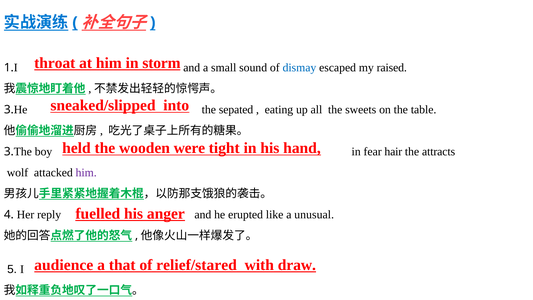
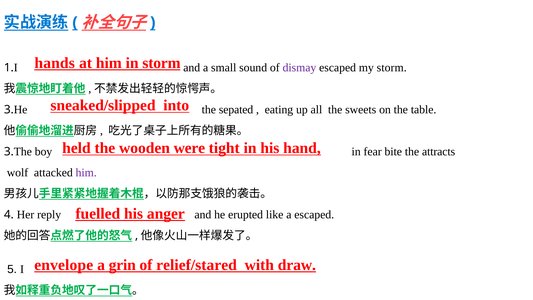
throat: throat -> hands (55, 63)
dismay colour: blue -> purple (299, 68)
my raised: raised -> storm (392, 68)
hair: hair -> bite (393, 152)
a unusual: unusual -> escaped (314, 215)
audience: audience -> envelope (64, 265)
that: that -> grin (122, 265)
